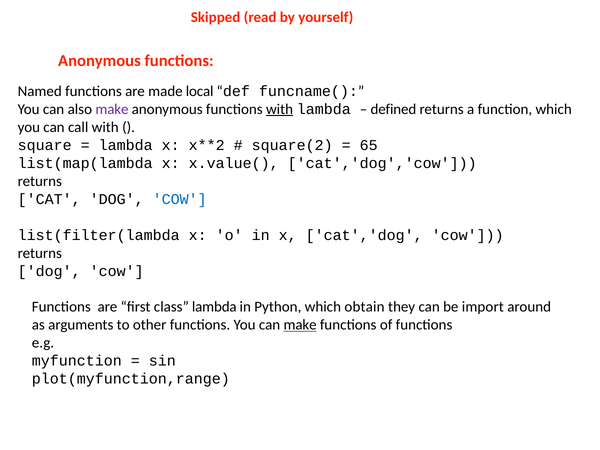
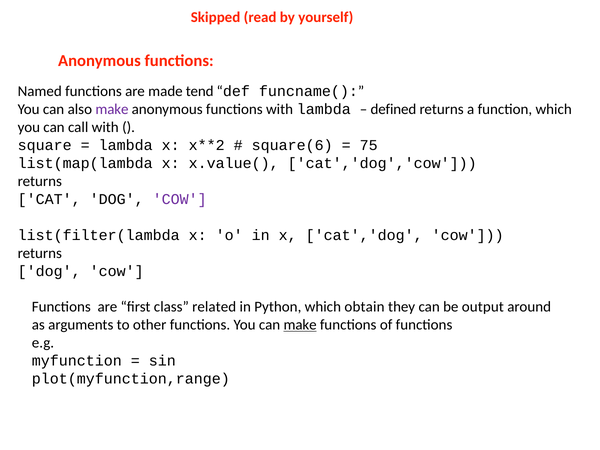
local: local -> tend (200, 91)
with underline: present -> none (280, 109)
square(2: square(2 -> square(6 (292, 145)
65: 65 -> 75 (369, 145)
COW colour: blue -> purple (180, 199)
class lambda: lambda -> related (214, 307)
import: import -> output (483, 307)
